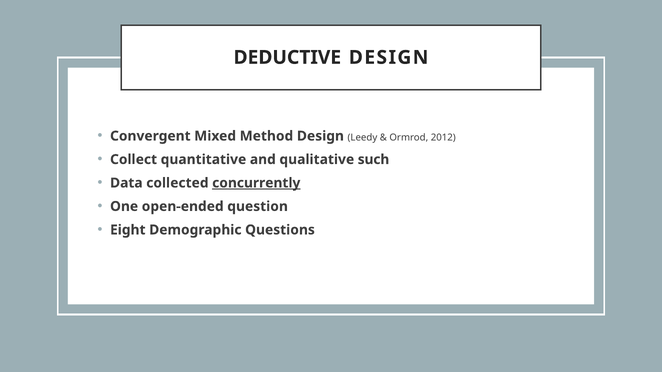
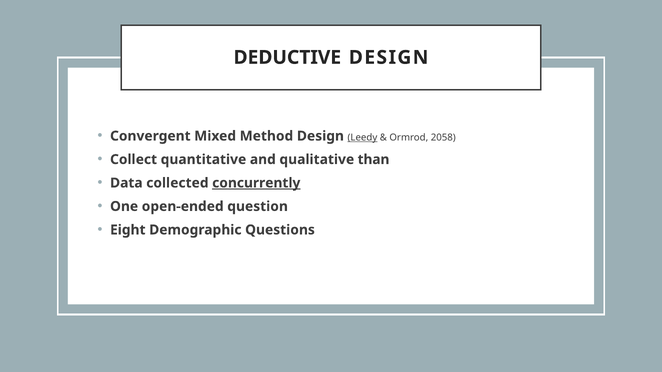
Leedy underline: none -> present (362, 138)
2012: 2012 -> 2058 (443, 138)
such: such -> than (374, 160)
